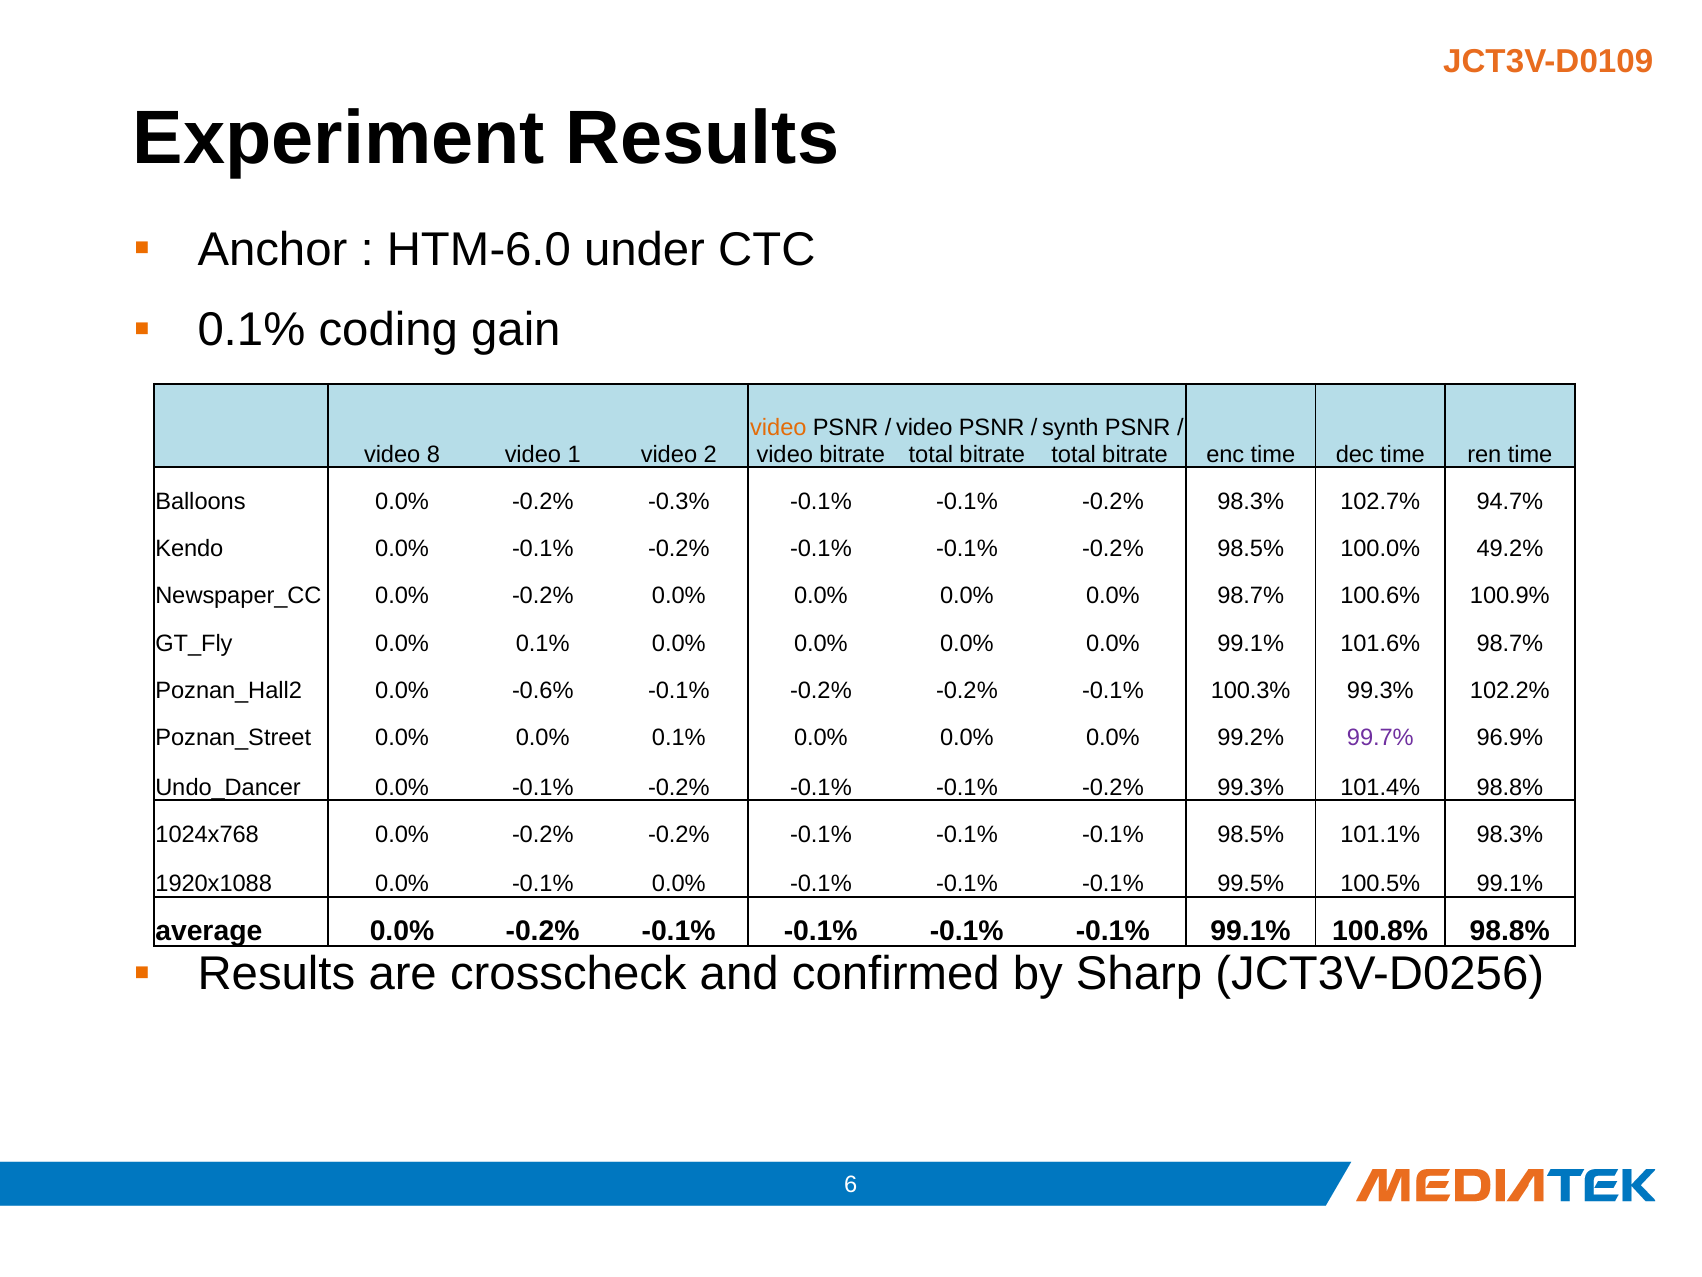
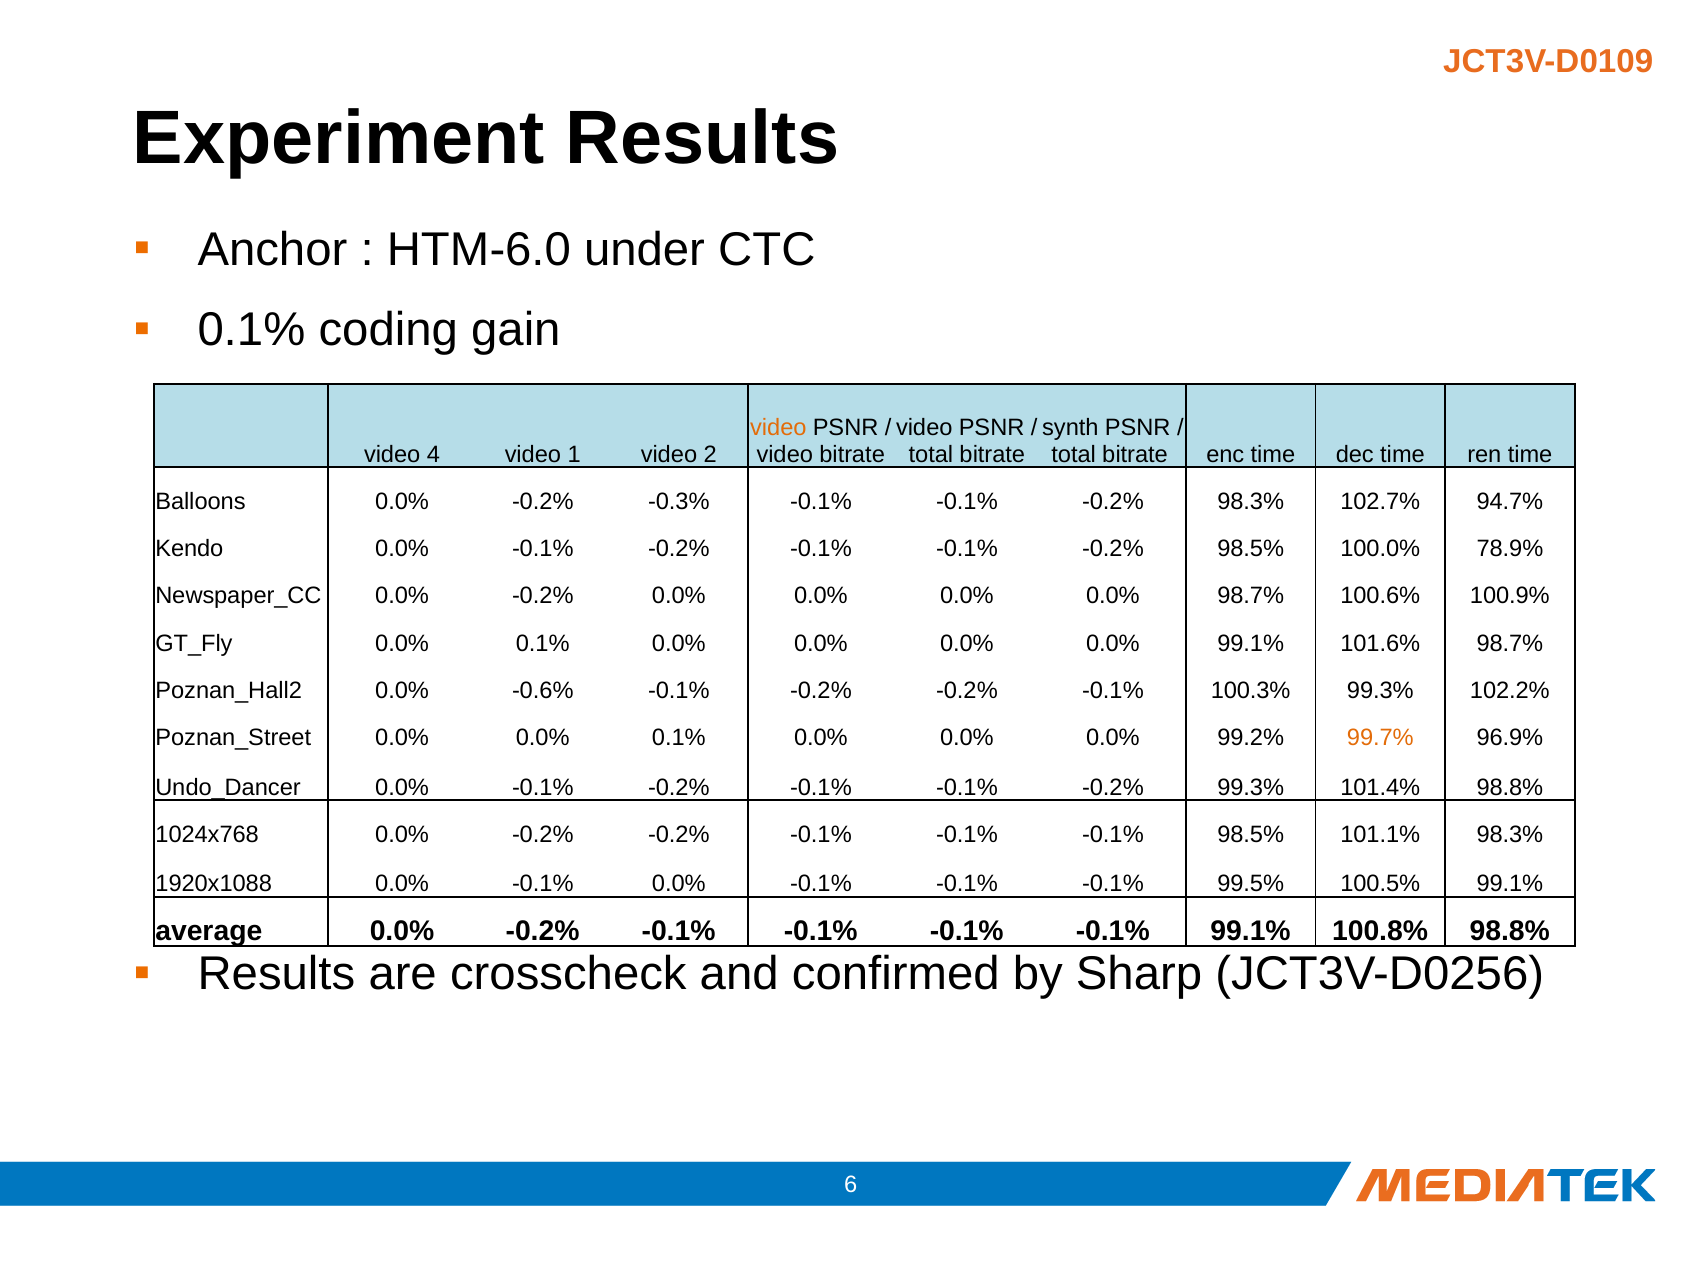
8: 8 -> 4 (433, 454)
49.2%: 49.2% -> 78.9% (1510, 549)
99.7% colour: purple -> orange (1380, 738)
